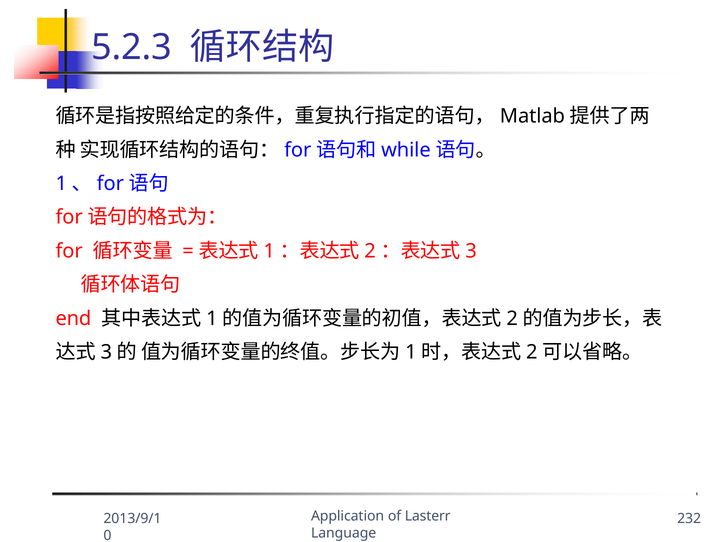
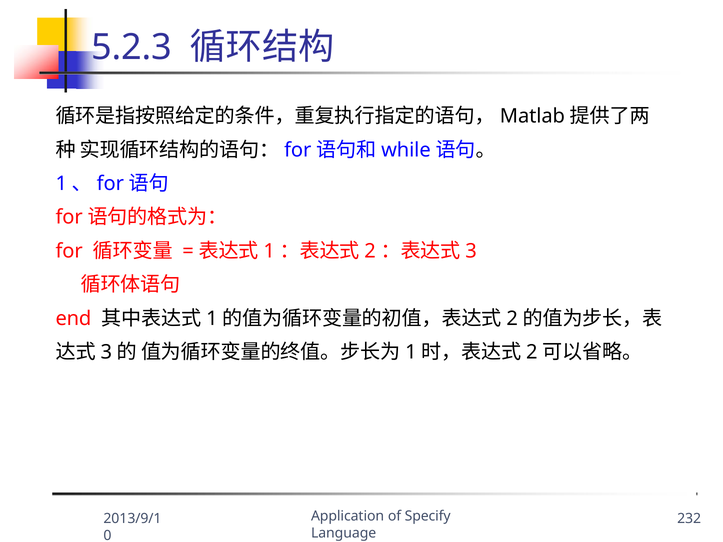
Lasterr: Lasterr -> Specify (428, 516)
